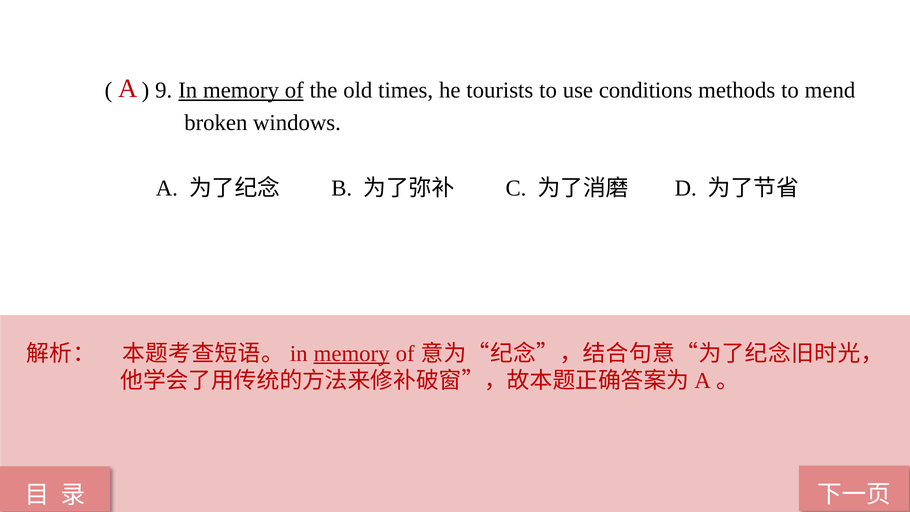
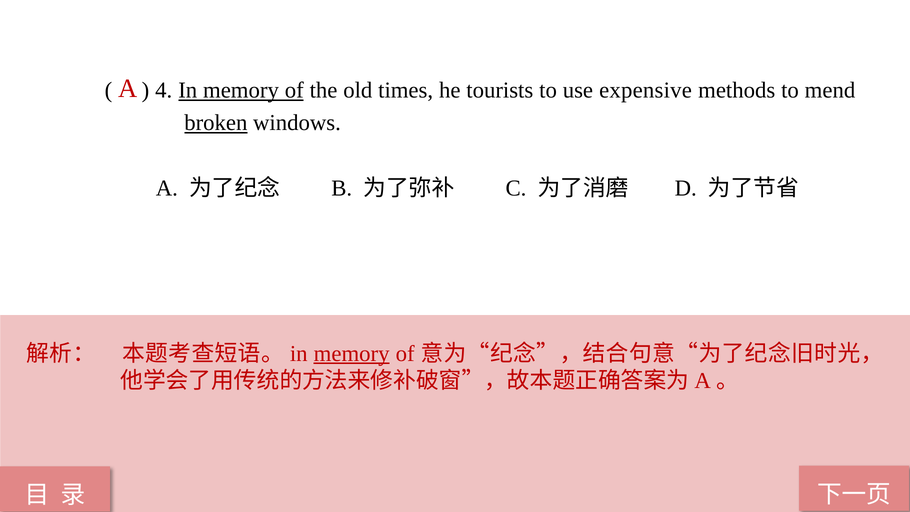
9: 9 -> 4 (164, 90)
conditions: conditions -> expensive (646, 90)
broken underline: none -> present (216, 123)
